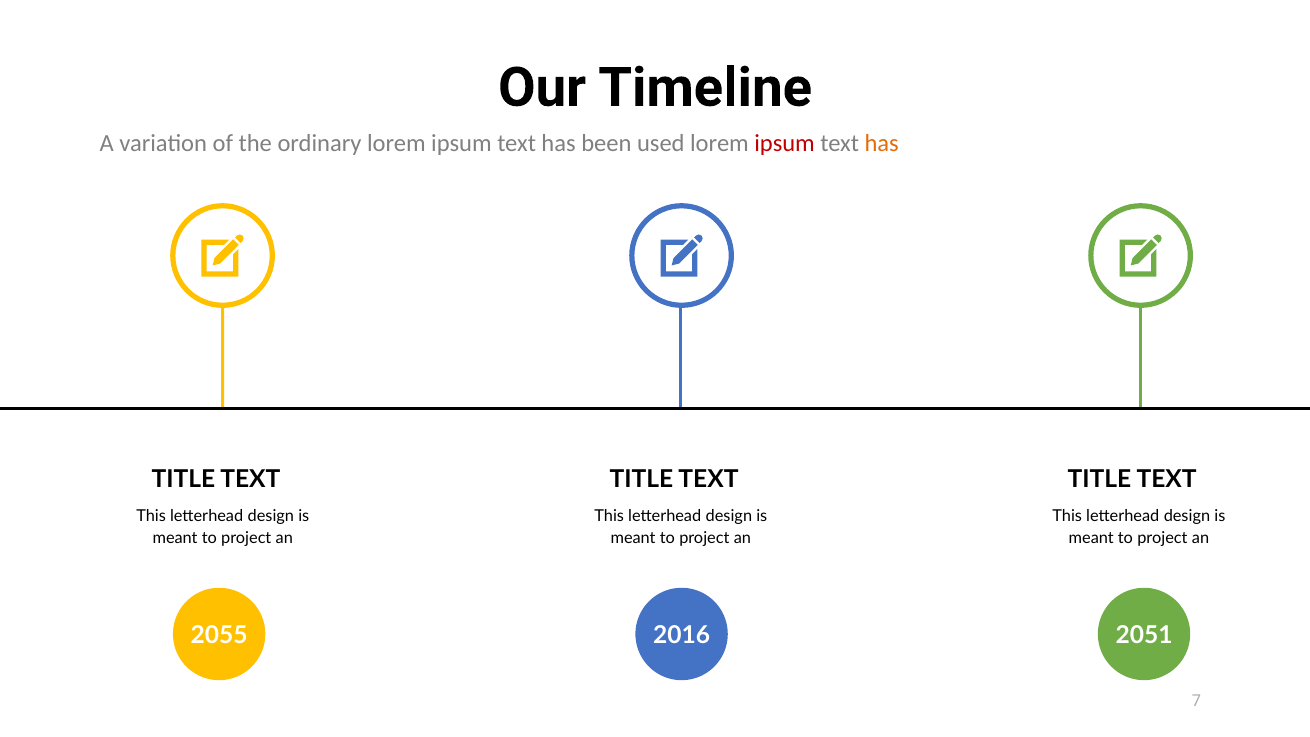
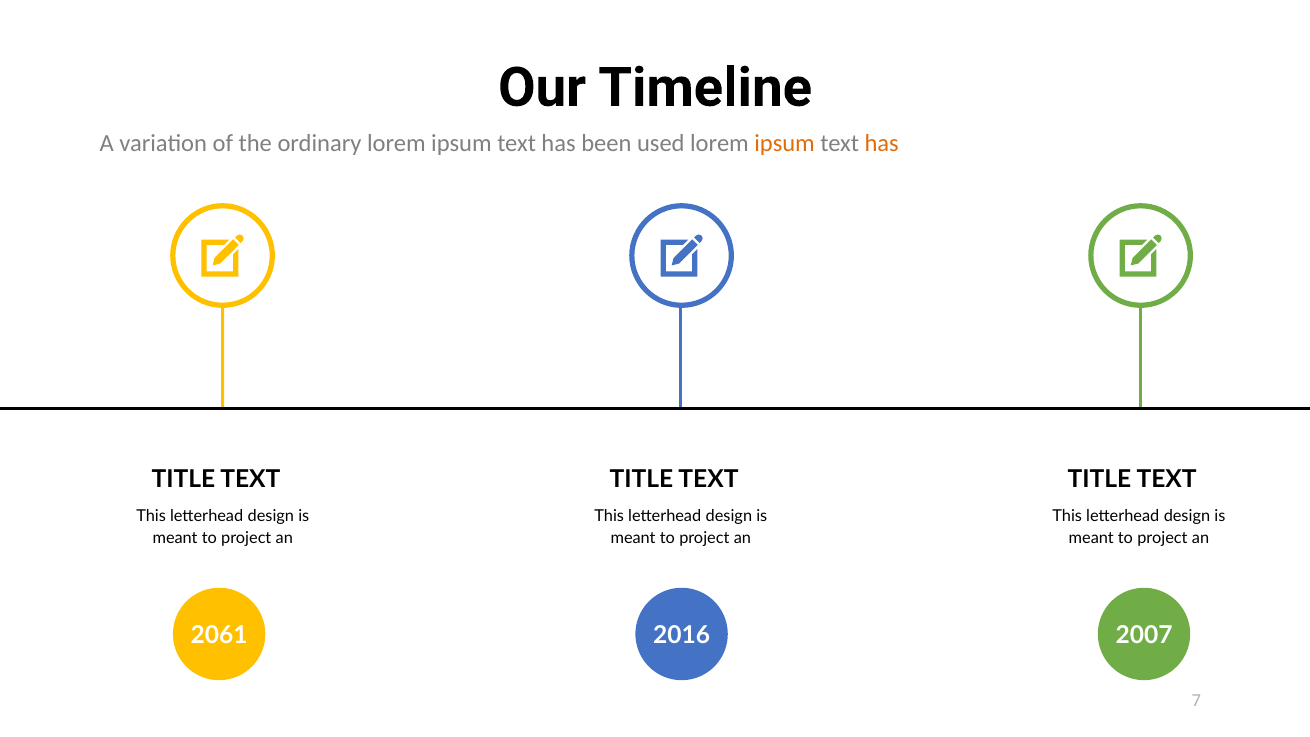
ipsum colour: red -> orange (785, 143)
2055: 2055 -> 2061 (219, 635)
2051: 2051 -> 2007 (1144, 635)
